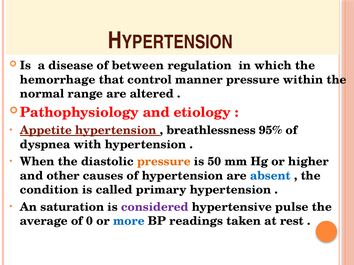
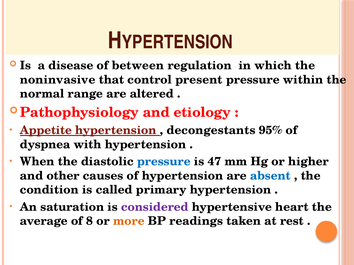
hemorrhage: hemorrhage -> noninvasive (58, 80)
manner: manner -> present (199, 80)
breathlessness: breathlessness -> decongestants (211, 131)
pressure colour: orange -> blue (164, 162)
50: 50 -> 47 (214, 162)
pulse: pulse -> heart (292, 207)
0: 0 -> 8 (90, 221)
more colour: blue -> orange (129, 221)
